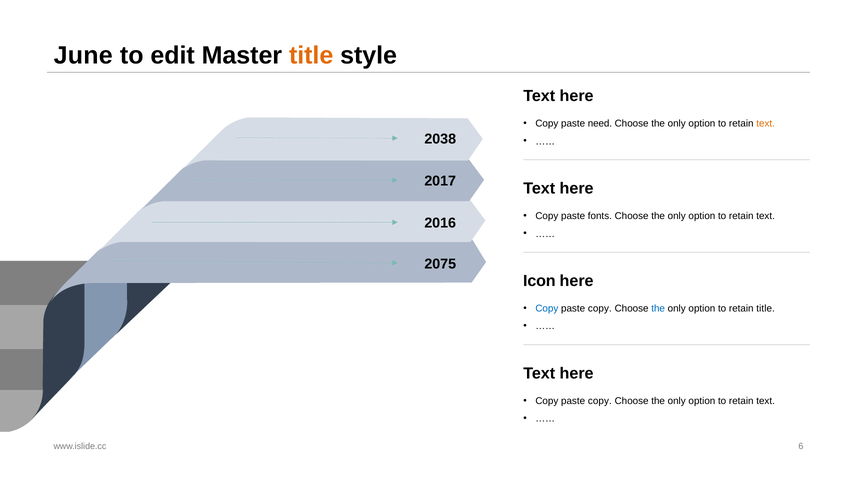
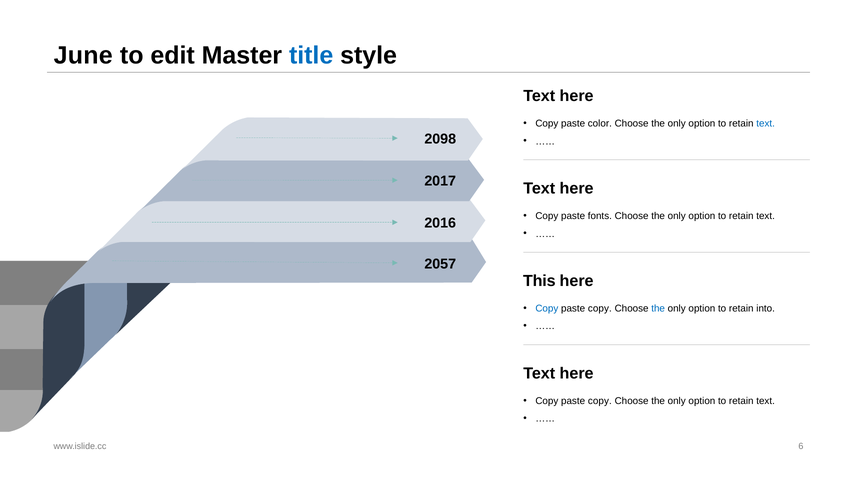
title colour: orange -> blue (311, 55)
need: need -> color (600, 124)
text colour: orange -> blue (766, 124)
2038: 2038 -> 2098 (440, 139)
2075: 2075 -> 2057 (440, 264)
Icon: Icon -> This (539, 281)
retain title: title -> into (766, 308)
